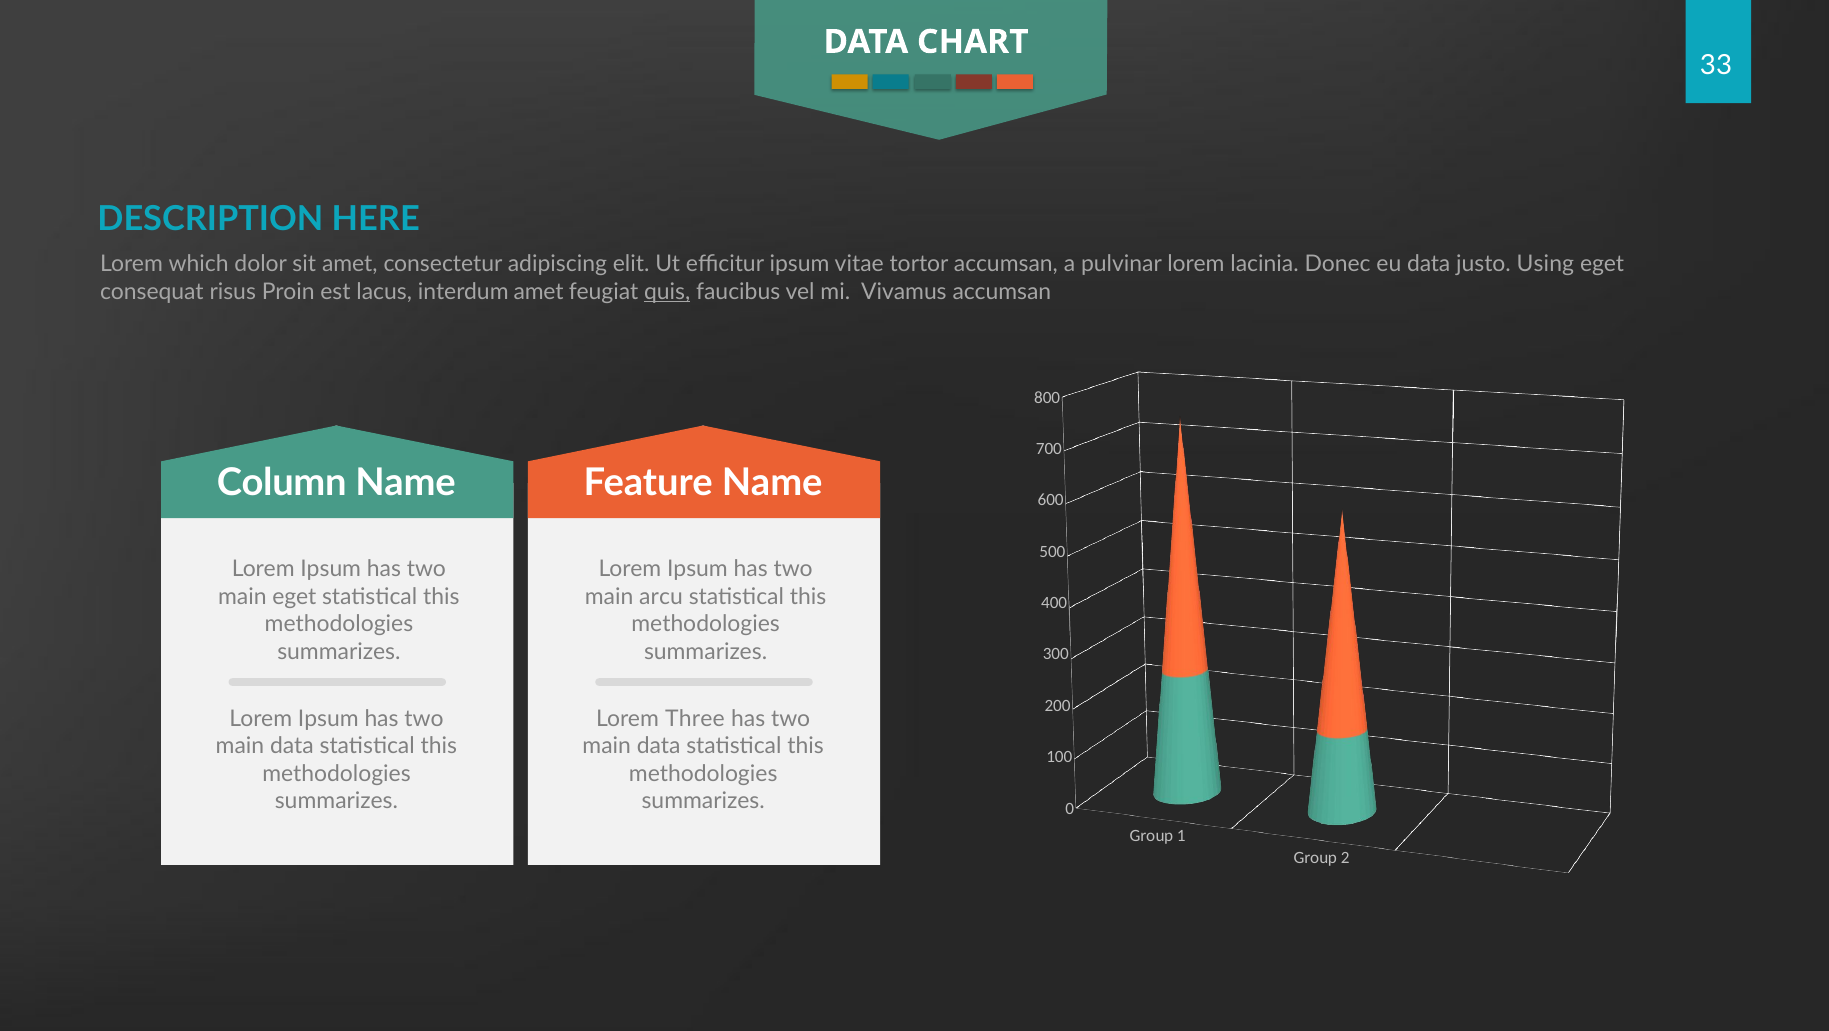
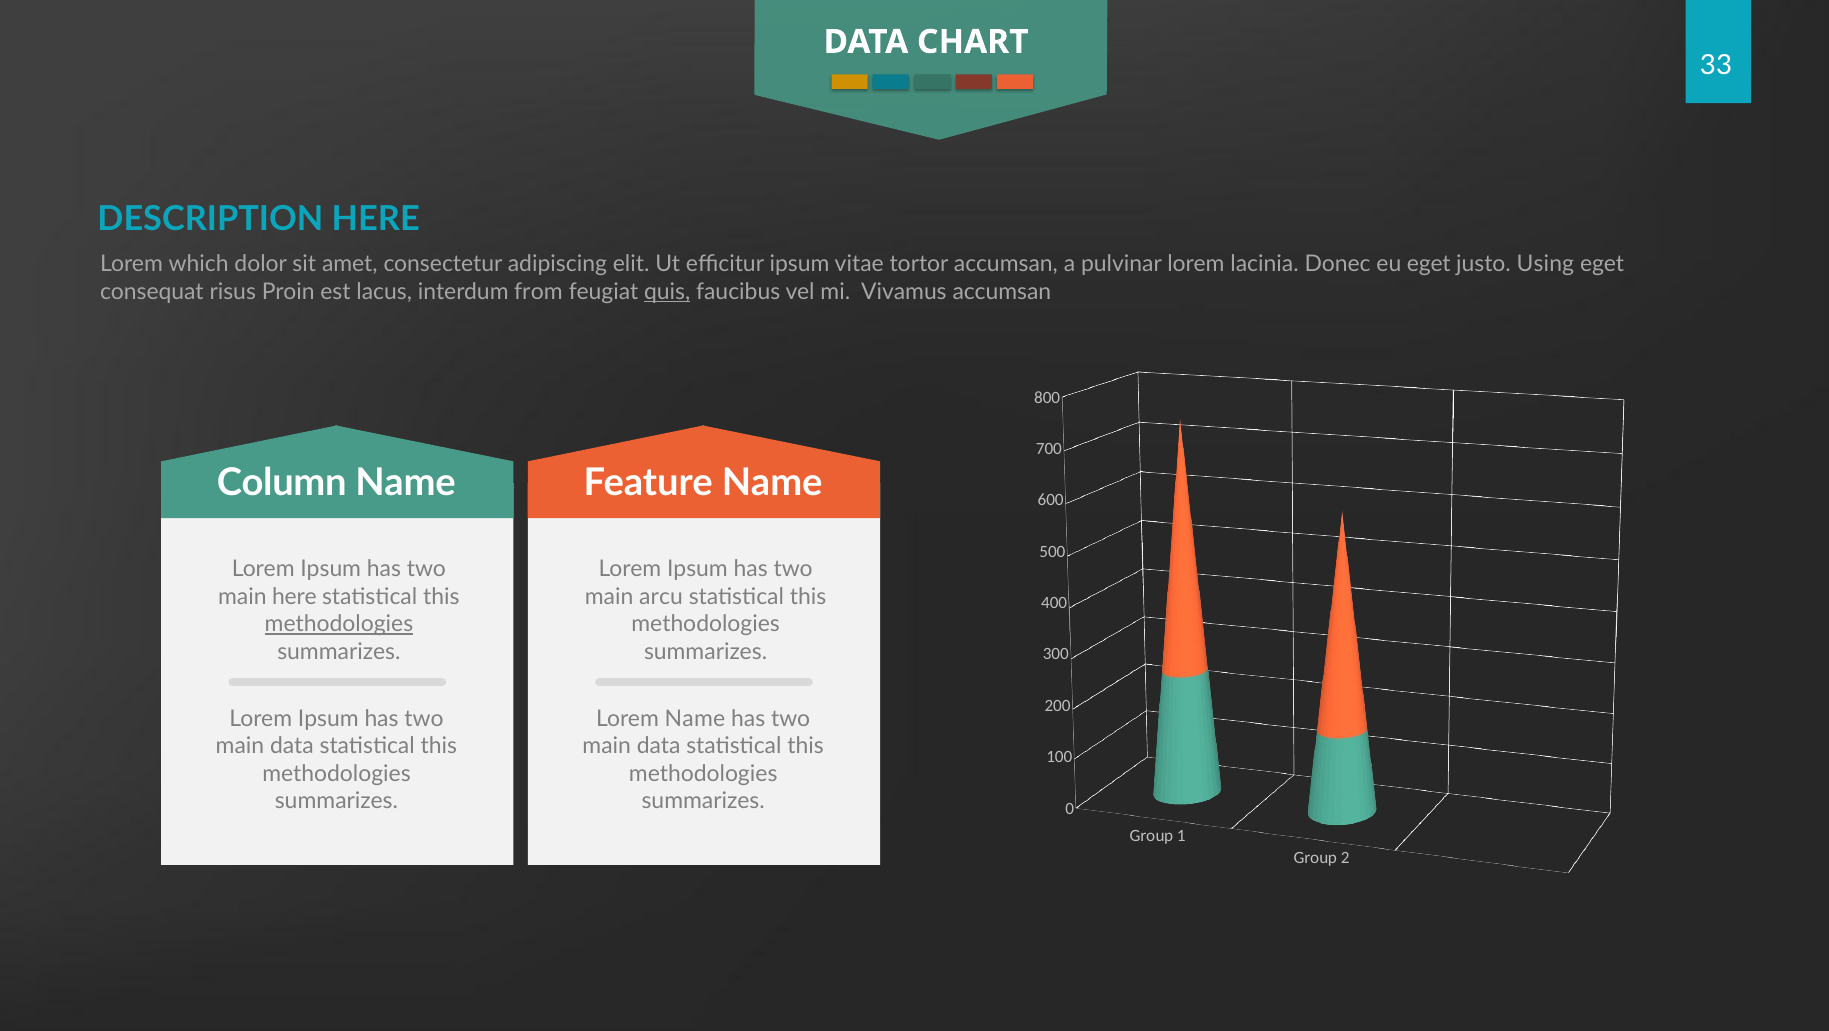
eu data: data -> eget (1429, 264)
interdum amet: amet -> from (538, 292)
main eget: eget -> here (294, 597)
methodologies underline: none -> present (339, 624)
Lorem Three: Three -> Name (695, 719)
